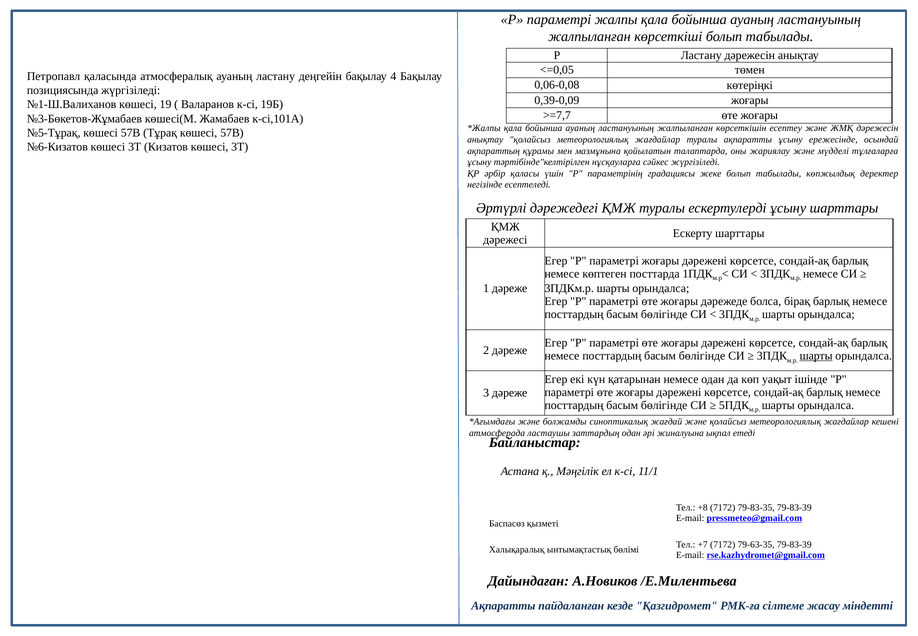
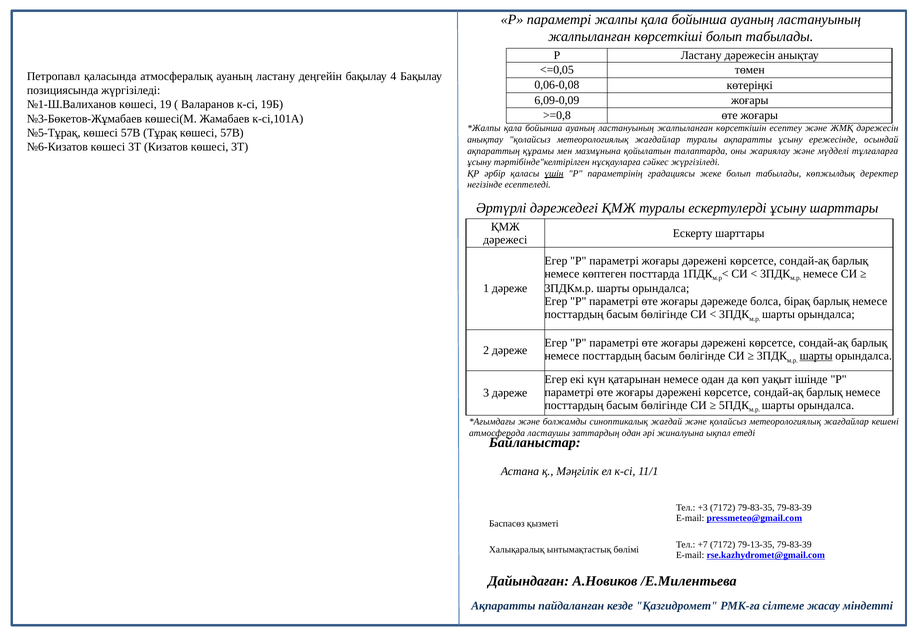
0,39-0,09: 0,39-0,09 -> 6,09-0,09 (557, 100)
>=7,7: >=7,7 -> >=0,8 (557, 115)
үшін underline: none -> present (554, 173)
+8: +8 -> +3 (703, 507)
79-63-35: 79-63-35 -> 79-13-35 (756, 544)
